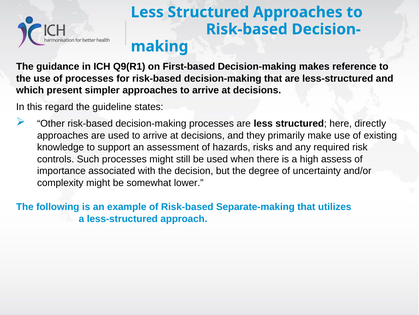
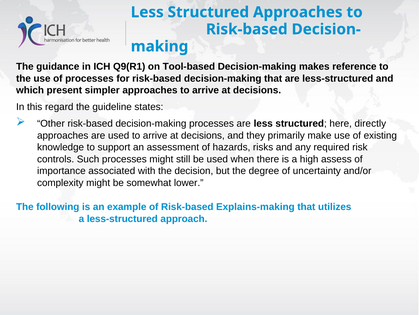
First-based: First-based -> Tool-based (189, 66)
Separate-making: Separate-making -> Explains-making (255, 206)
